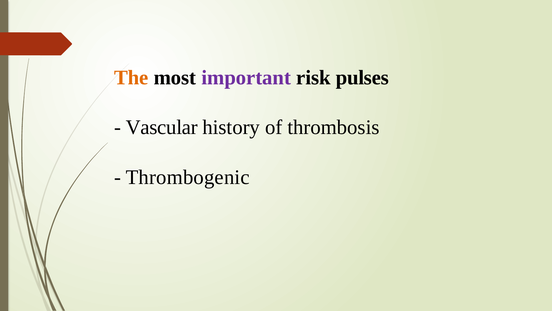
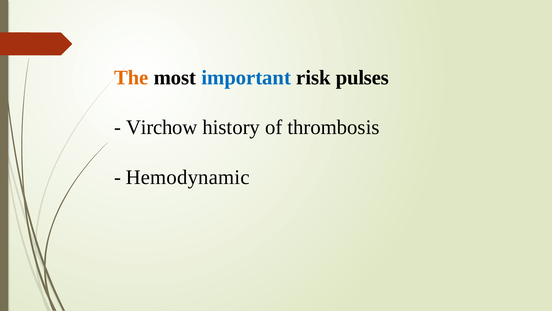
important colour: purple -> blue (246, 78)
Vascular: Vascular -> Virchow (162, 127)
Thrombogenic: Thrombogenic -> Hemodynamic (188, 177)
